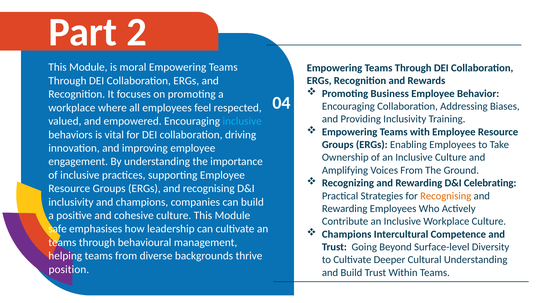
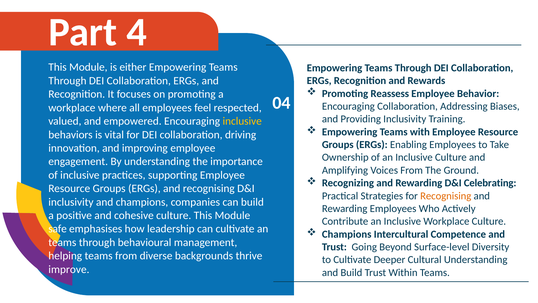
2: 2 -> 4 (137, 32)
moral: moral -> either (133, 67)
Business: Business -> Reassess (390, 93)
inclusive colour: light blue -> yellow (242, 121)
position: position -> improve (69, 269)
